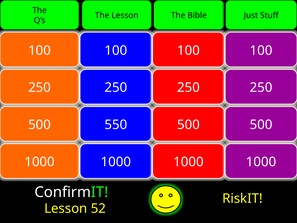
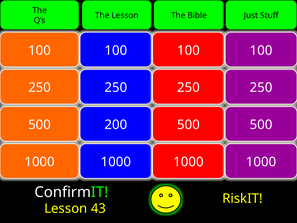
550: 550 -> 200 (116, 125)
52: 52 -> 43 (98, 208)
